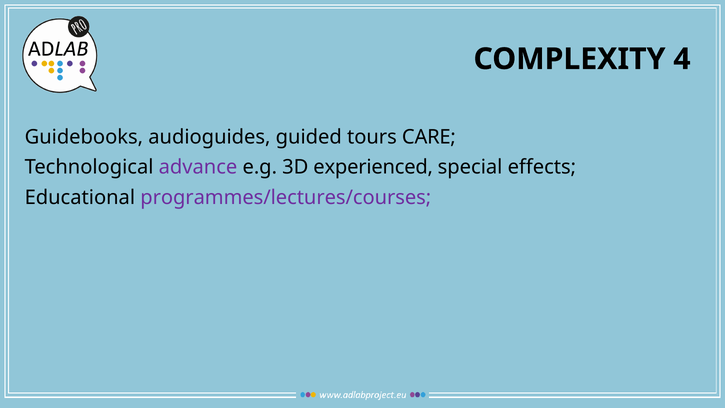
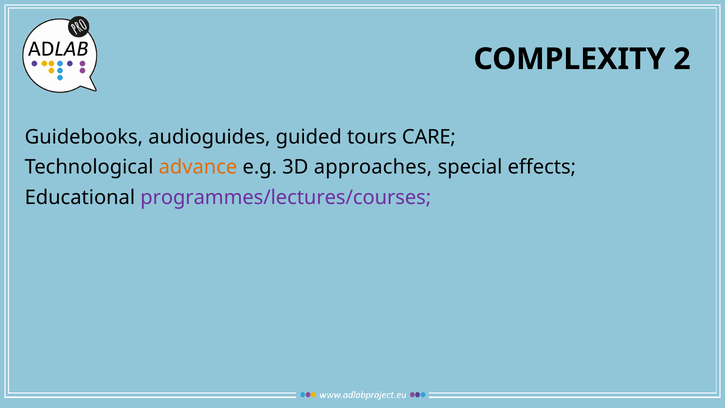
4: 4 -> 2 (682, 59)
advance colour: purple -> orange (198, 167)
experienced: experienced -> approaches (373, 167)
